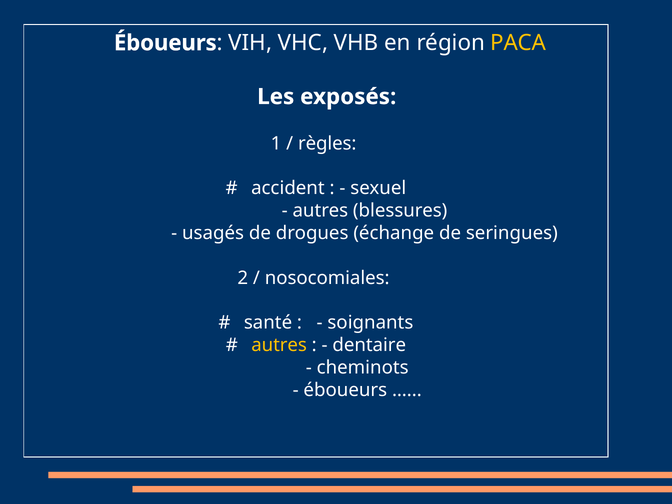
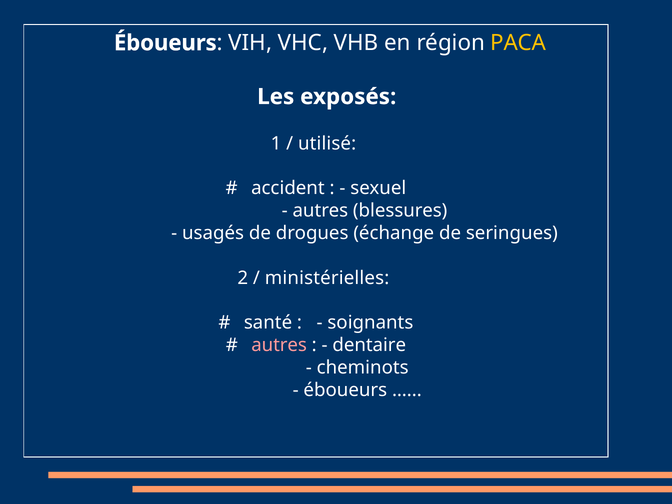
règles: règles -> utilisé (327, 144)
nosocomiales: nosocomiales -> ministérielles (327, 278)
autres colour: yellow -> pink (279, 345)
